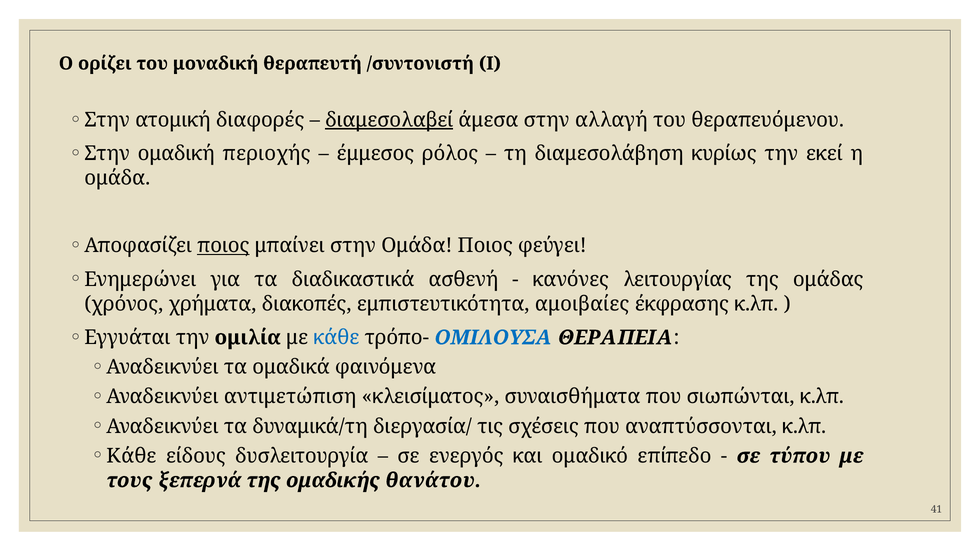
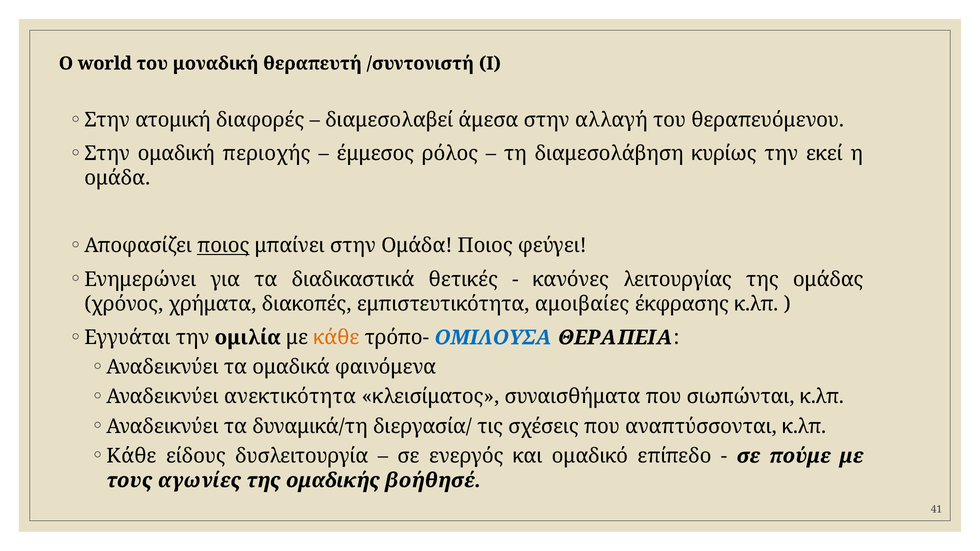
ορίζει: ορίζει -> world (105, 64)
διαμεσολαβεί underline: present -> none (389, 120)
ασθενή: ασθενή -> θετικές (463, 279)
κάθε colour: blue -> orange (336, 338)
αντιμετώπιση: αντιμετώπιση -> ανεκτικότητα (290, 397)
τύπου: τύπου -> πούμε (800, 456)
ξεπερνά: ξεπερνά -> αγωνίες (199, 481)
θανάτου: θανάτου -> βοήθησέ (433, 481)
